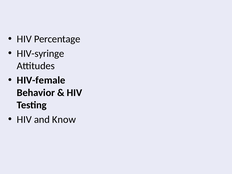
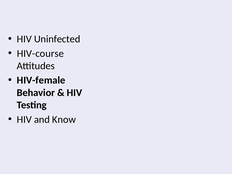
Percentage: Percentage -> Uninfected (57, 39)
HIV-syringe: HIV-syringe -> HIV-course (40, 53)
